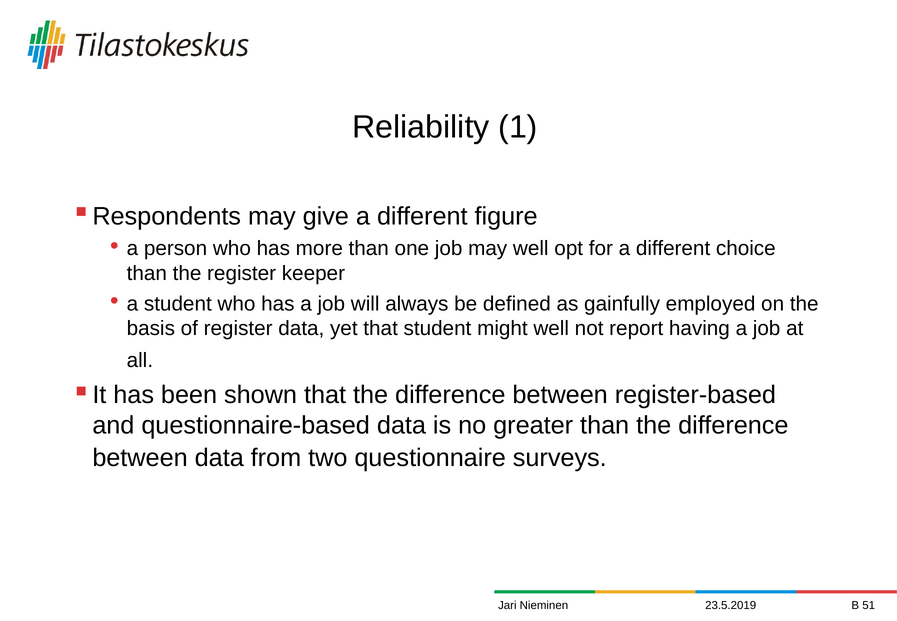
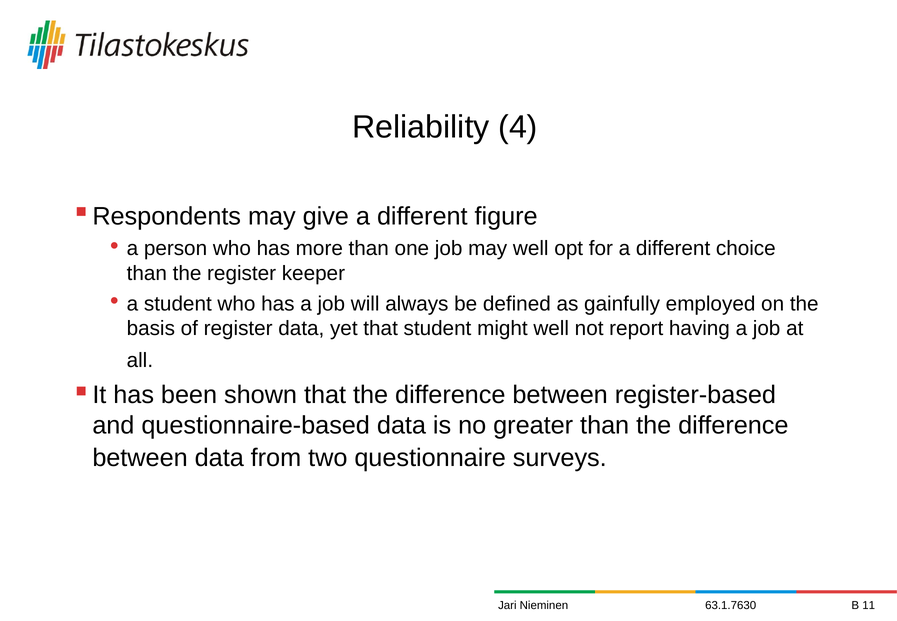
1: 1 -> 4 (518, 127)
23.5.2019: 23.5.2019 -> 63.1.7630 (731, 605)
51: 51 -> 11 (869, 605)
